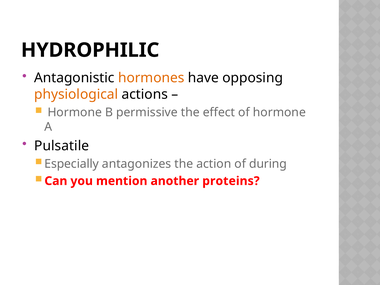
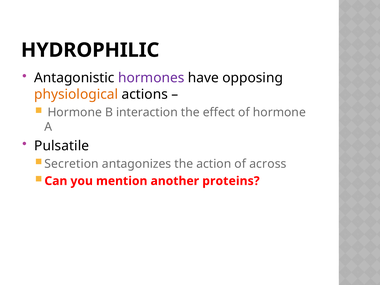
hormones colour: orange -> purple (151, 78)
permissive: permissive -> interaction (147, 112)
Especially: Especially -> Secretion (72, 164)
during: during -> across (268, 164)
